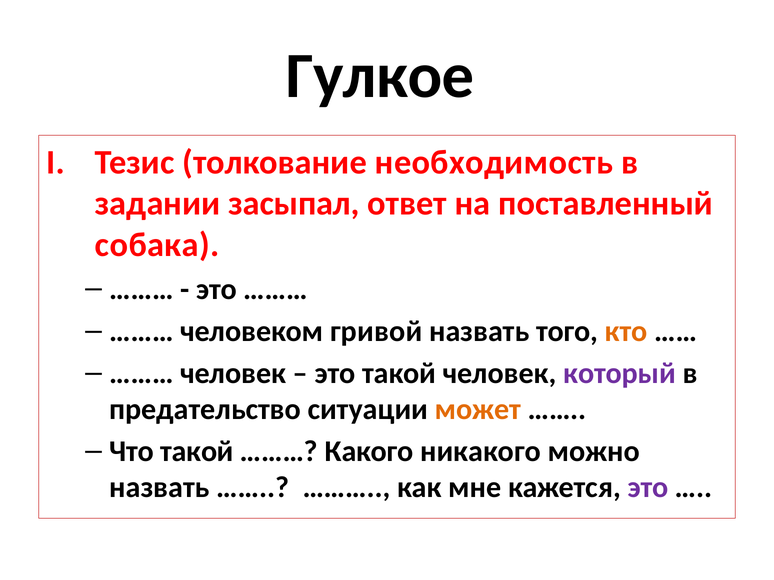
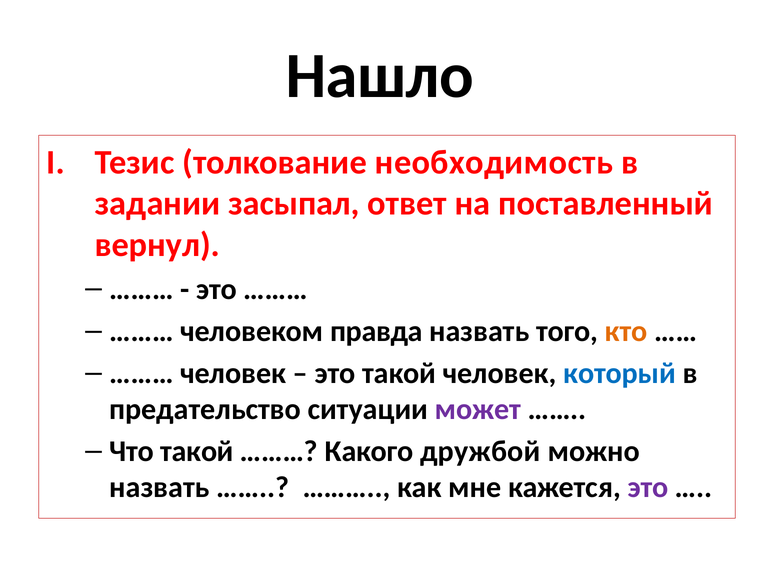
Гулкое: Гулкое -> Нашло (380, 76)
собака: собака -> вернул (157, 245)
гривой: гривой -> правда (376, 332)
который colour: purple -> blue (620, 374)
может colour: orange -> purple (478, 410)
никакого: никакого -> дружбой (480, 452)
